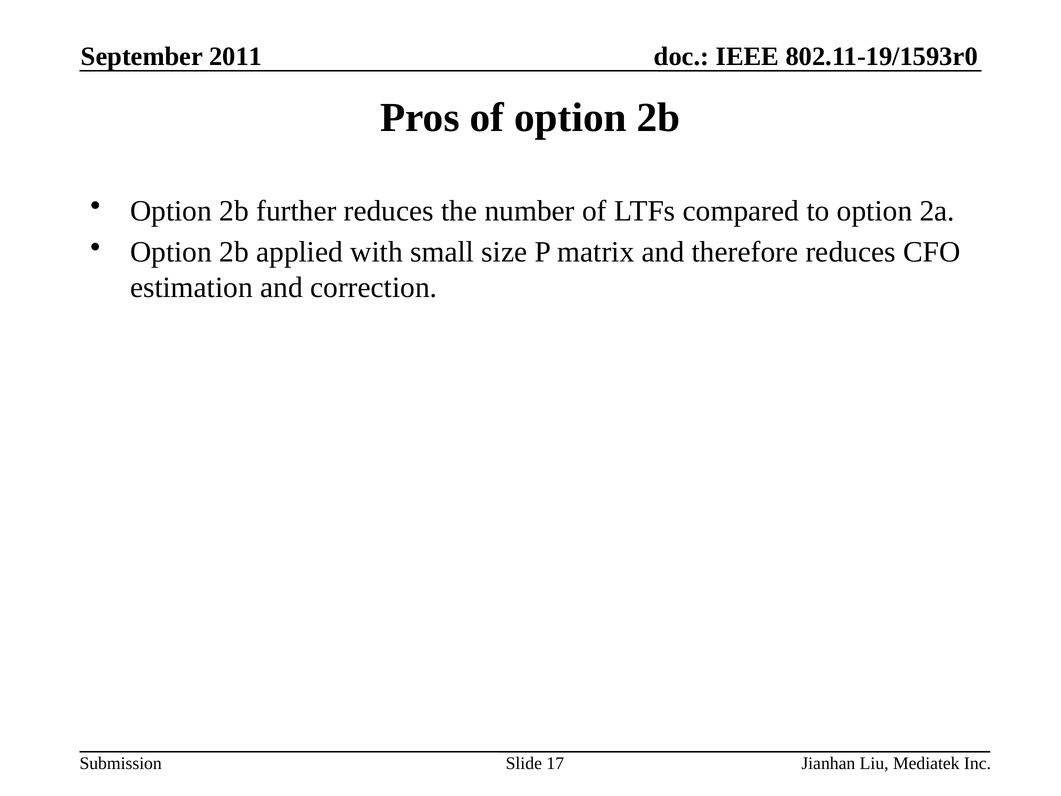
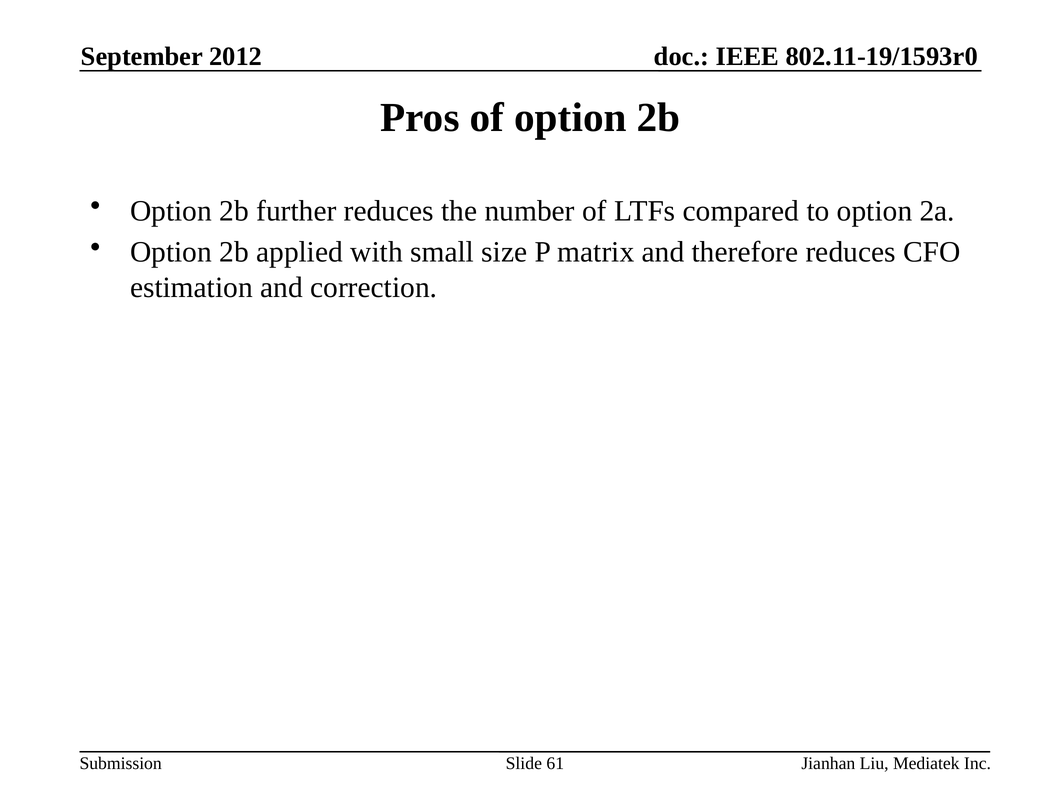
2011: 2011 -> 2012 (236, 57)
17: 17 -> 61 (555, 763)
